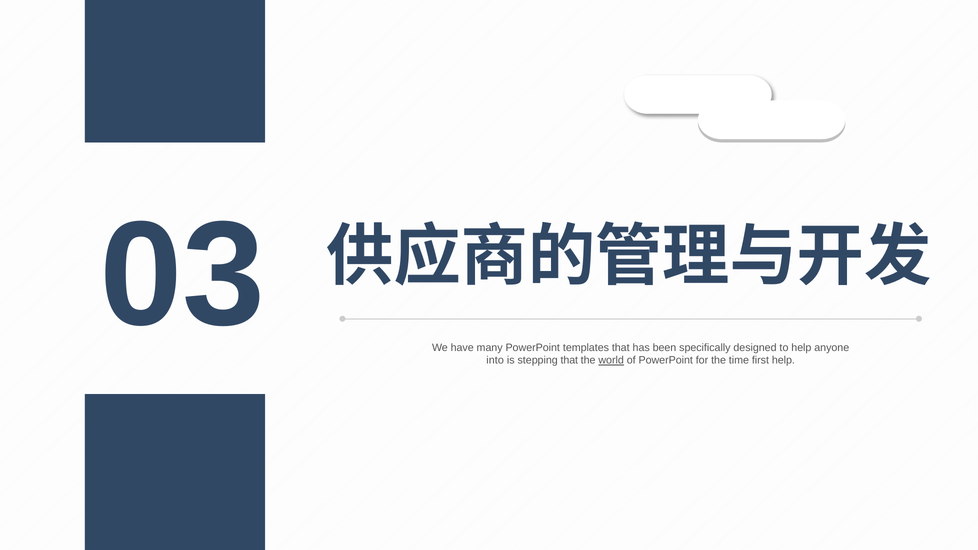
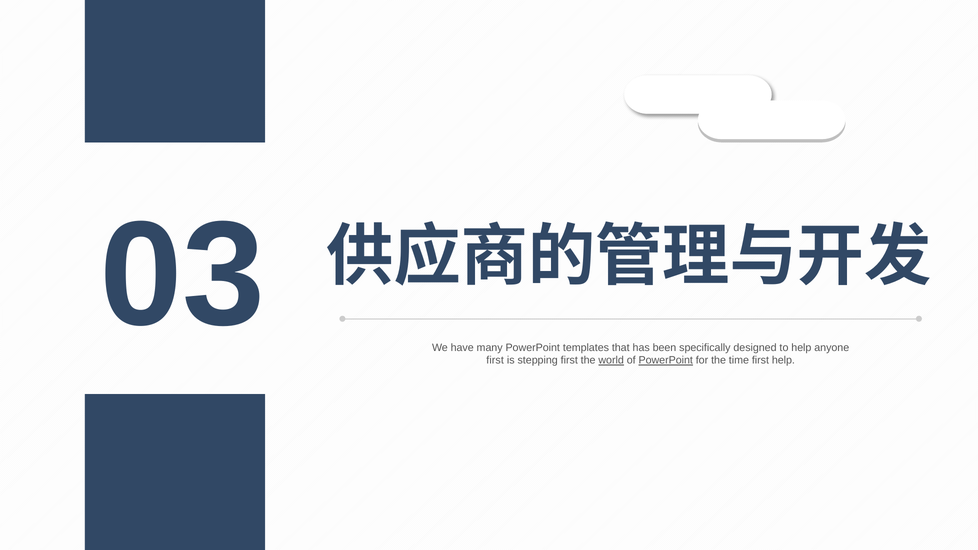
into: into -> first (495, 360)
stepping that: that -> first (569, 360)
PowerPoint underline: none -> present (666, 360)
